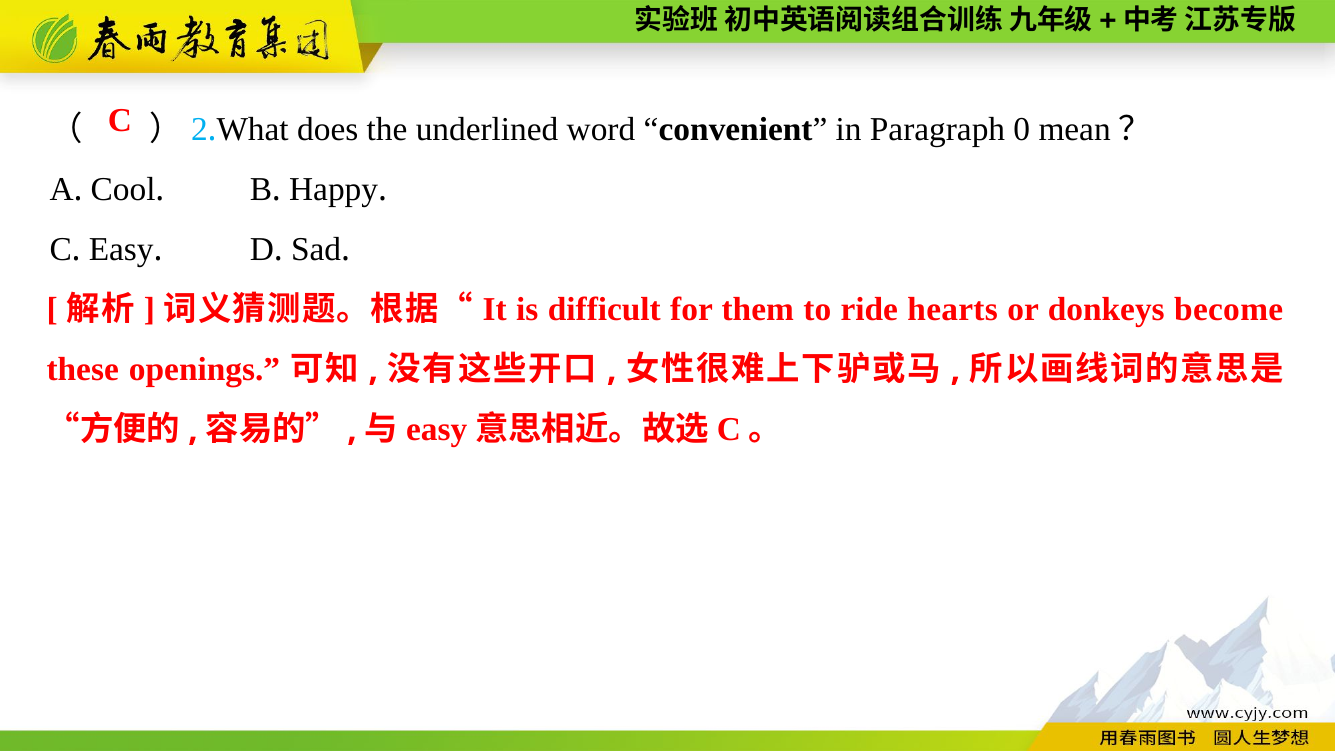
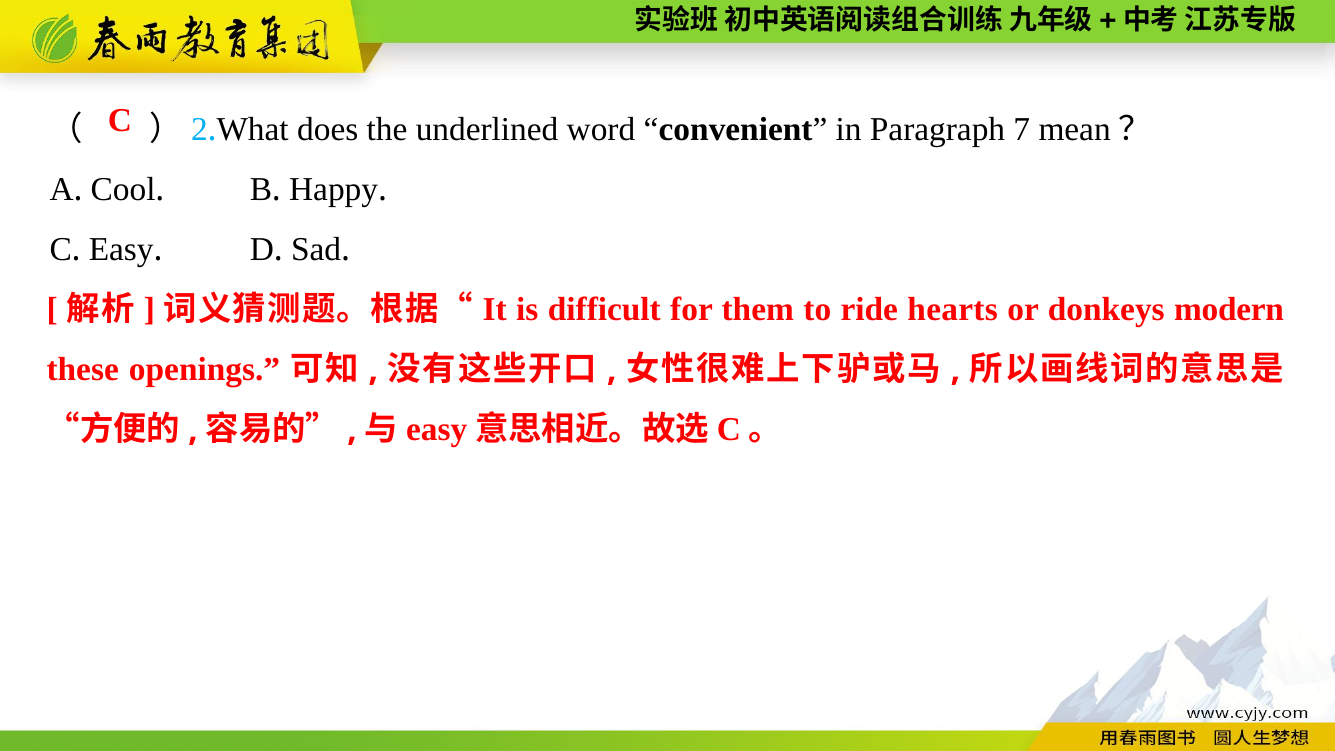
0: 0 -> 7 (1022, 129)
become: become -> modern (1229, 309)
